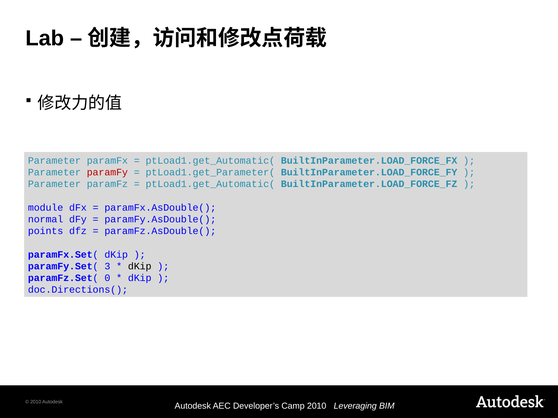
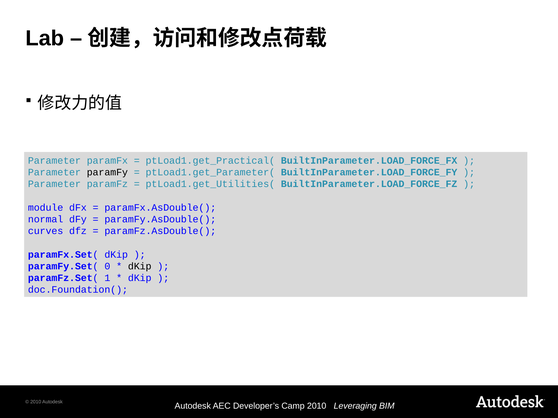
ptLoad1.get_Automatic(: ptLoad1.get_Automatic( -> ptLoad1.get_Practical( (210, 161)
paramFy colour: red -> black (107, 172)
ptLoad1.get_Automatic(: ptLoad1.get_Automatic( -> ptLoad1.get_Utilities( (210, 184)
points: points -> curves (46, 231)
3: 3 -> 0 (107, 267)
0: 0 -> 1 (107, 278)
doc.Directions(: doc.Directions( -> doc.Foundation( (78, 290)
